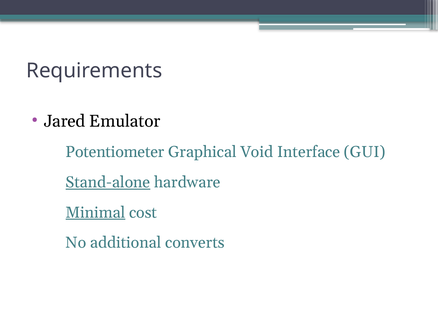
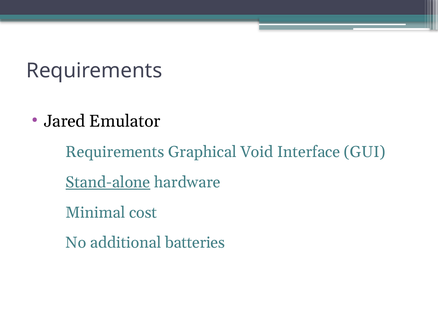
Potentiometer: Potentiometer -> Requirements (115, 152)
Minimal underline: present -> none (95, 213)
converts: converts -> batteries (195, 243)
